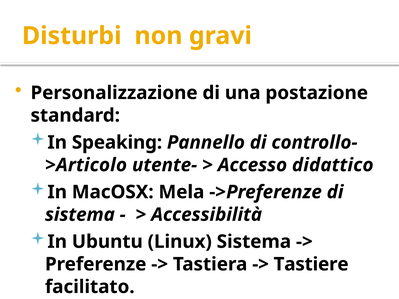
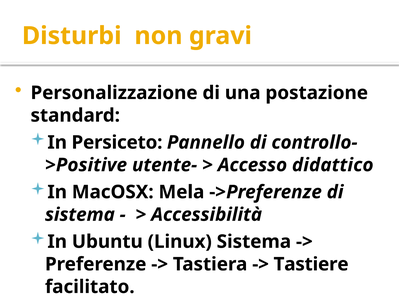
Speaking: Speaking -> Persiceto (117, 143)
>Articolo: >Articolo -> >Positive (86, 165)
